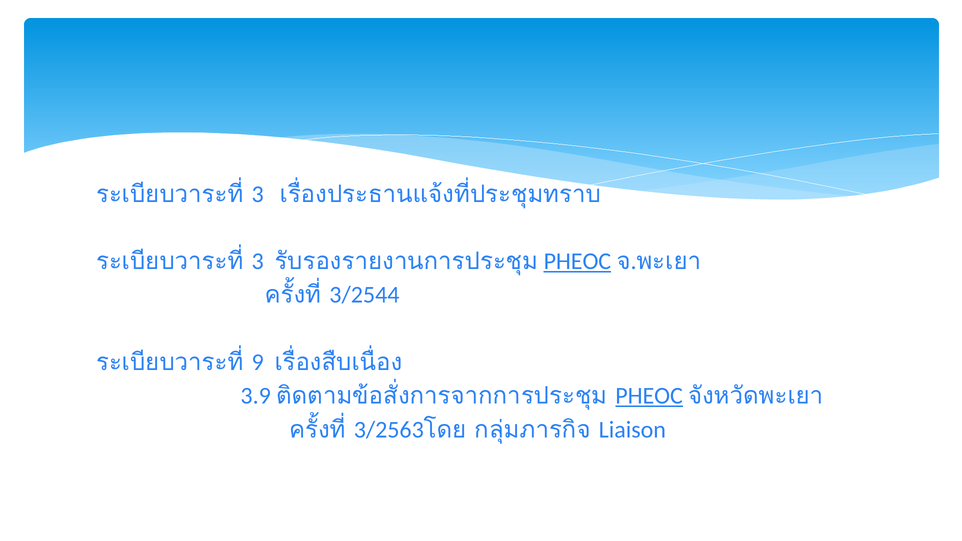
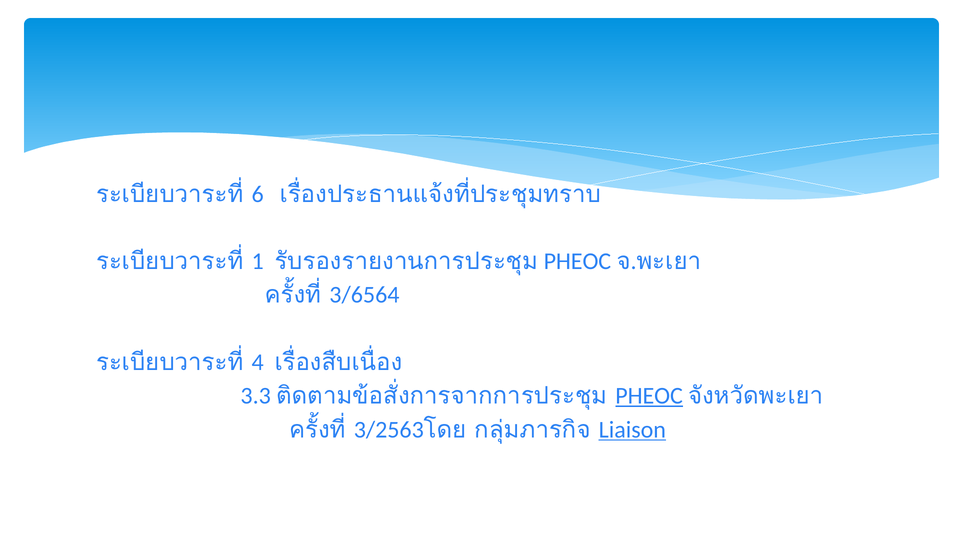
3: 3 -> 6 (258, 194)
3: 3 -> 1 (258, 261)
PHEOC underline: present -> none (577, 261)
3/2544: 3/2544 -> 3/6564 (364, 295)
9: 9 -> 4 (258, 362)
3.9: 3.9 -> 3.3 (256, 396)
Liaison underline: none -> present (632, 430)
